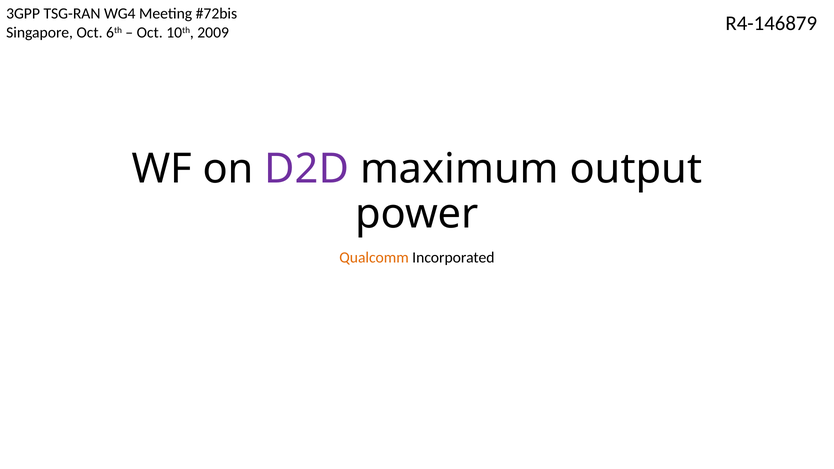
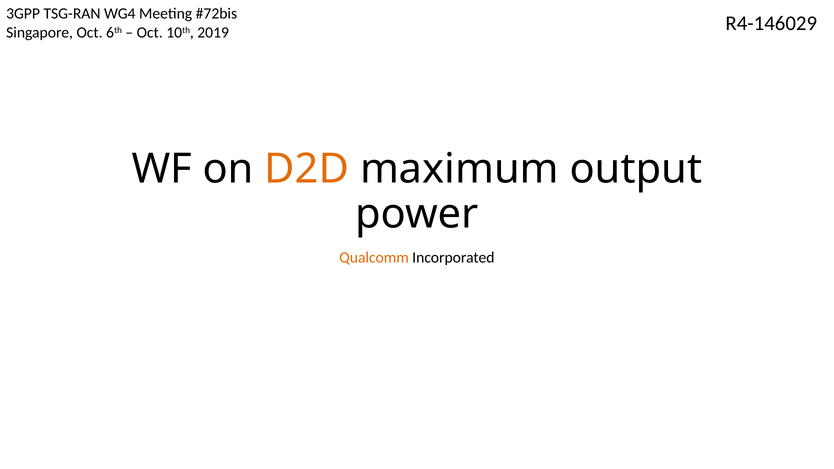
R4-146879: R4-146879 -> R4-146029 (771, 23)
2009: 2009 -> 2019 (213, 33)
D2D colour: purple -> orange (307, 169)
